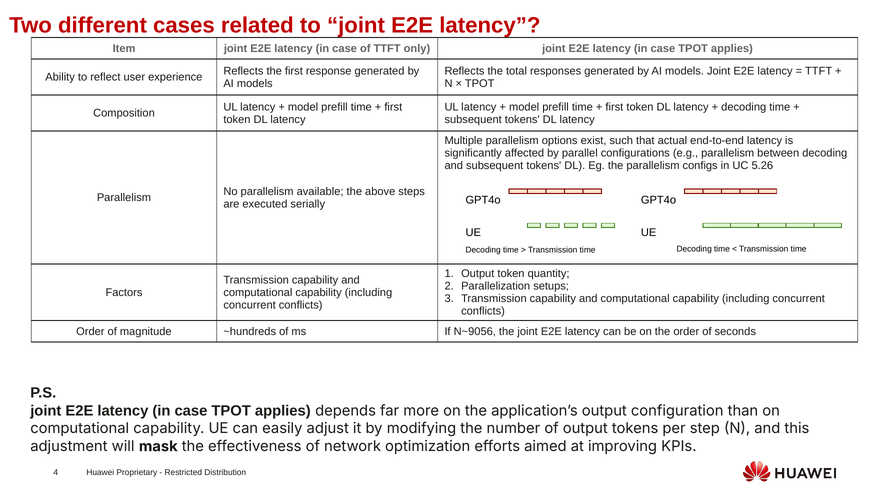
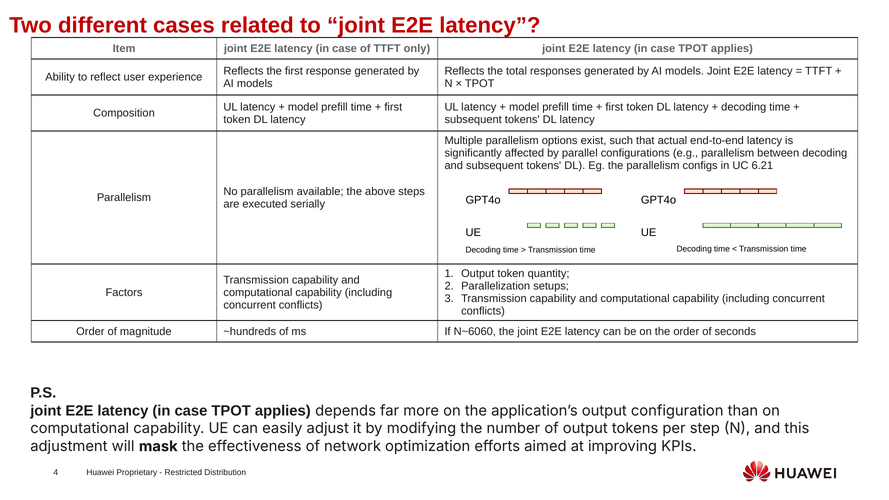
5.26: 5.26 -> 6.21 (762, 166)
N~9056: N~9056 -> N~6060 (475, 331)
